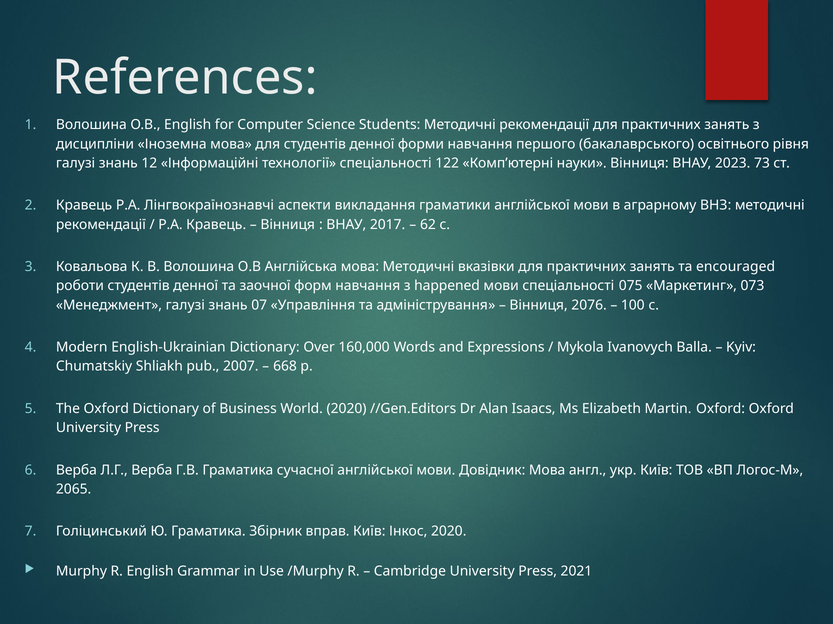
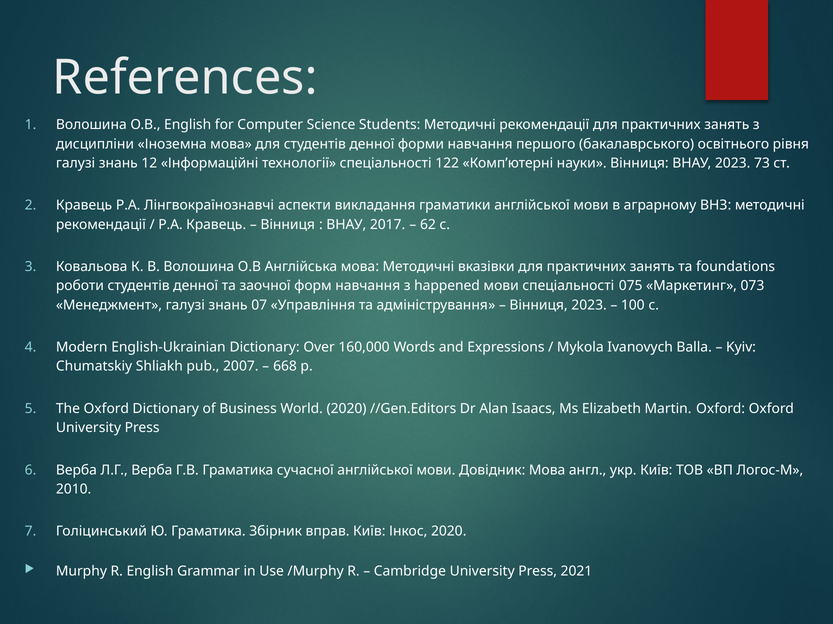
encouraged: encouraged -> foundations (736, 267)
Вінниця 2076: 2076 -> 2023 (589, 305)
2065: 2065 -> 2010 (74, 490)
